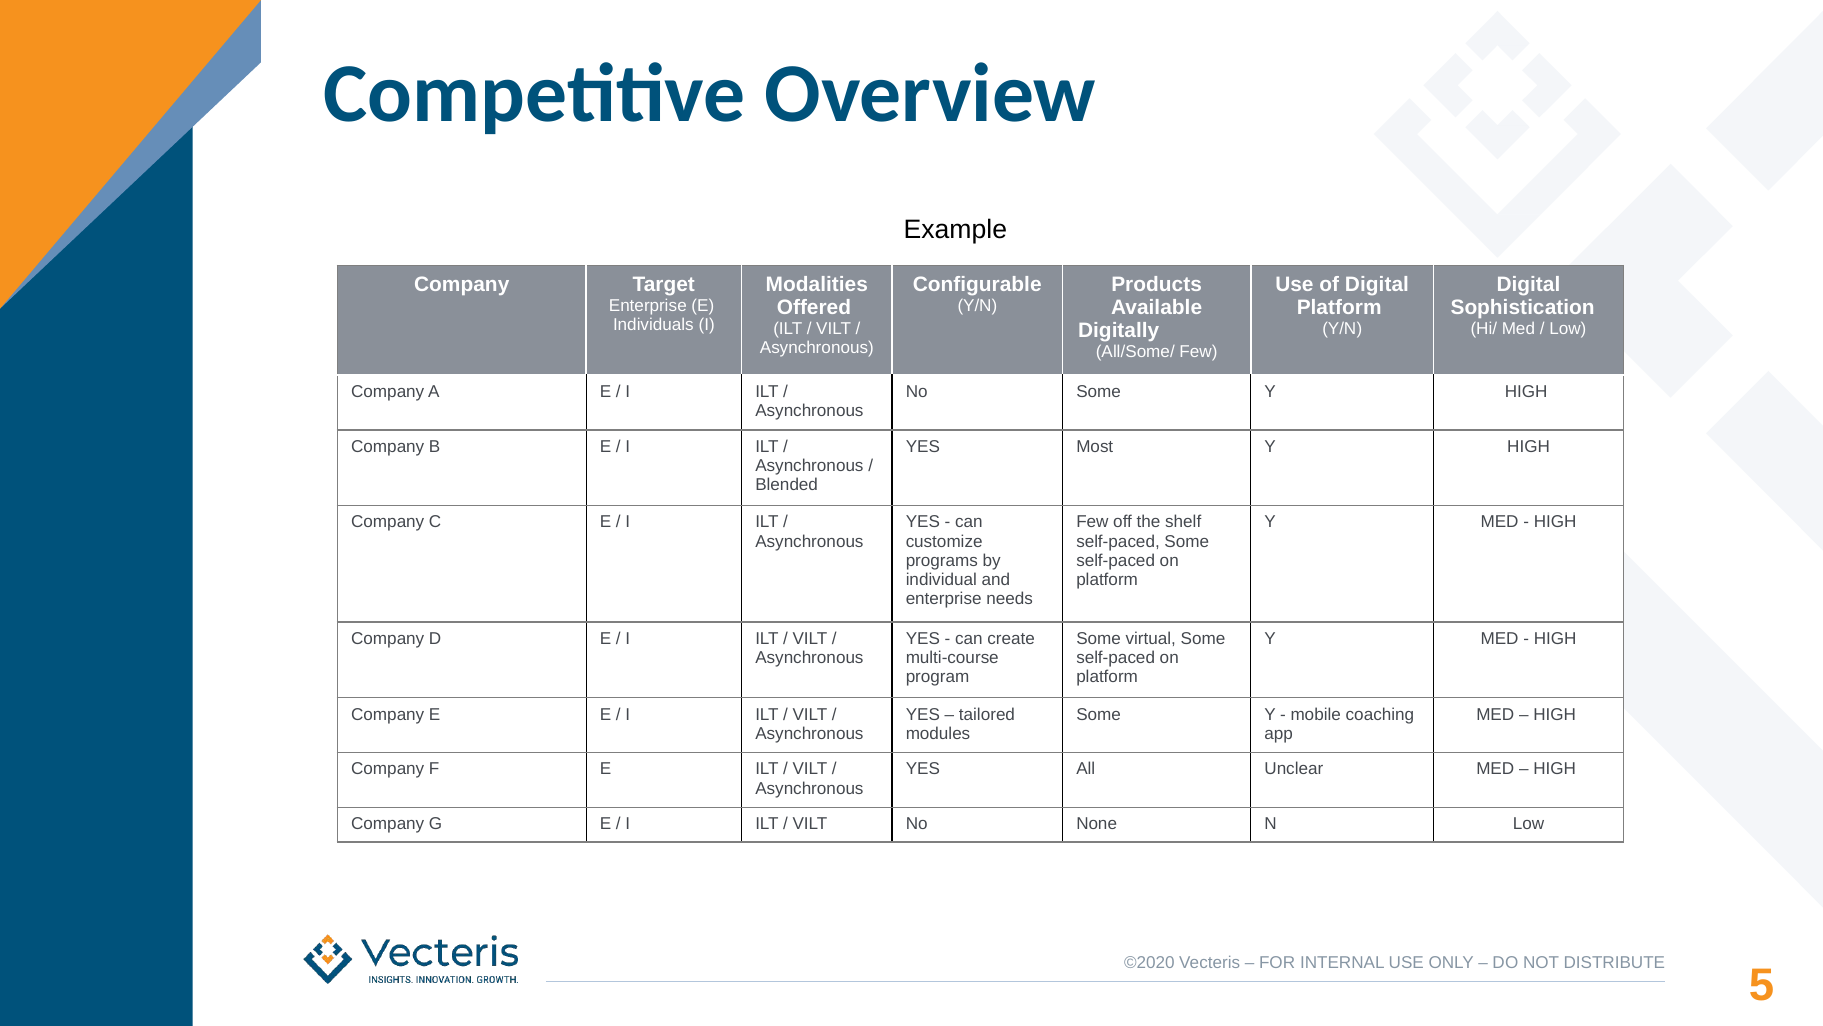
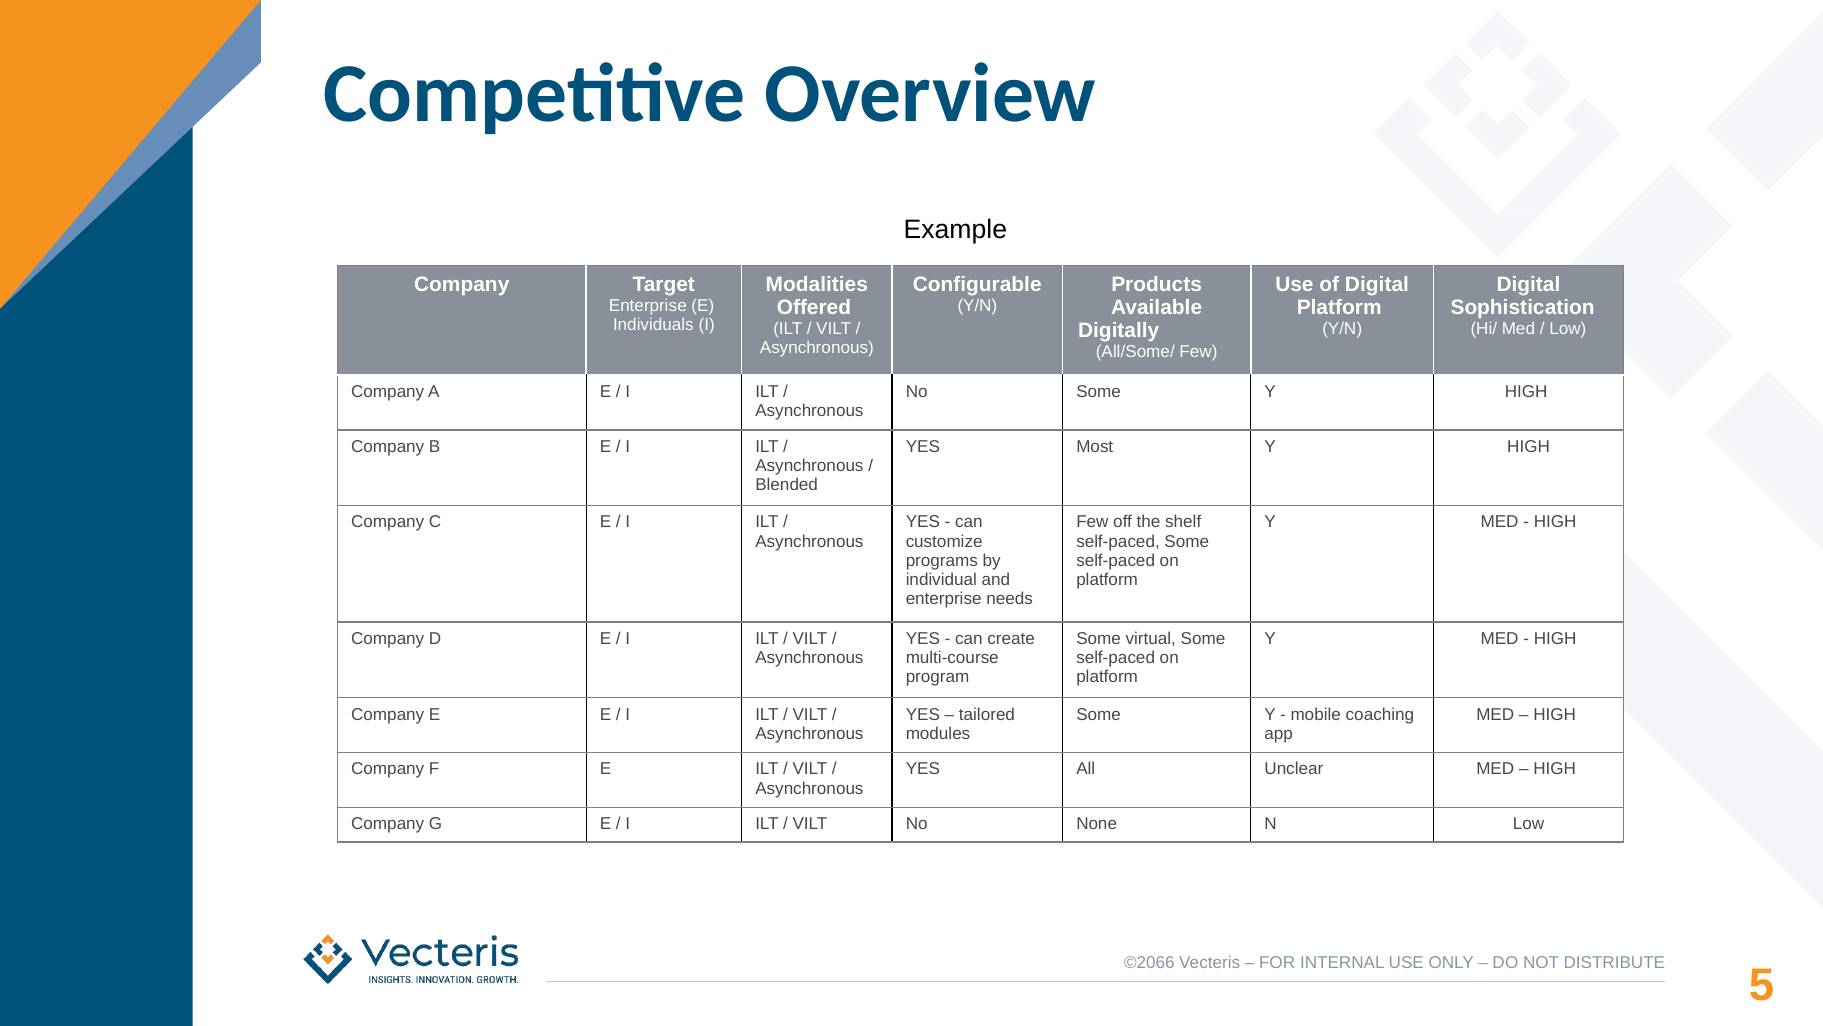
©2020: ©2020 -> ©2066 (1149, 963)
